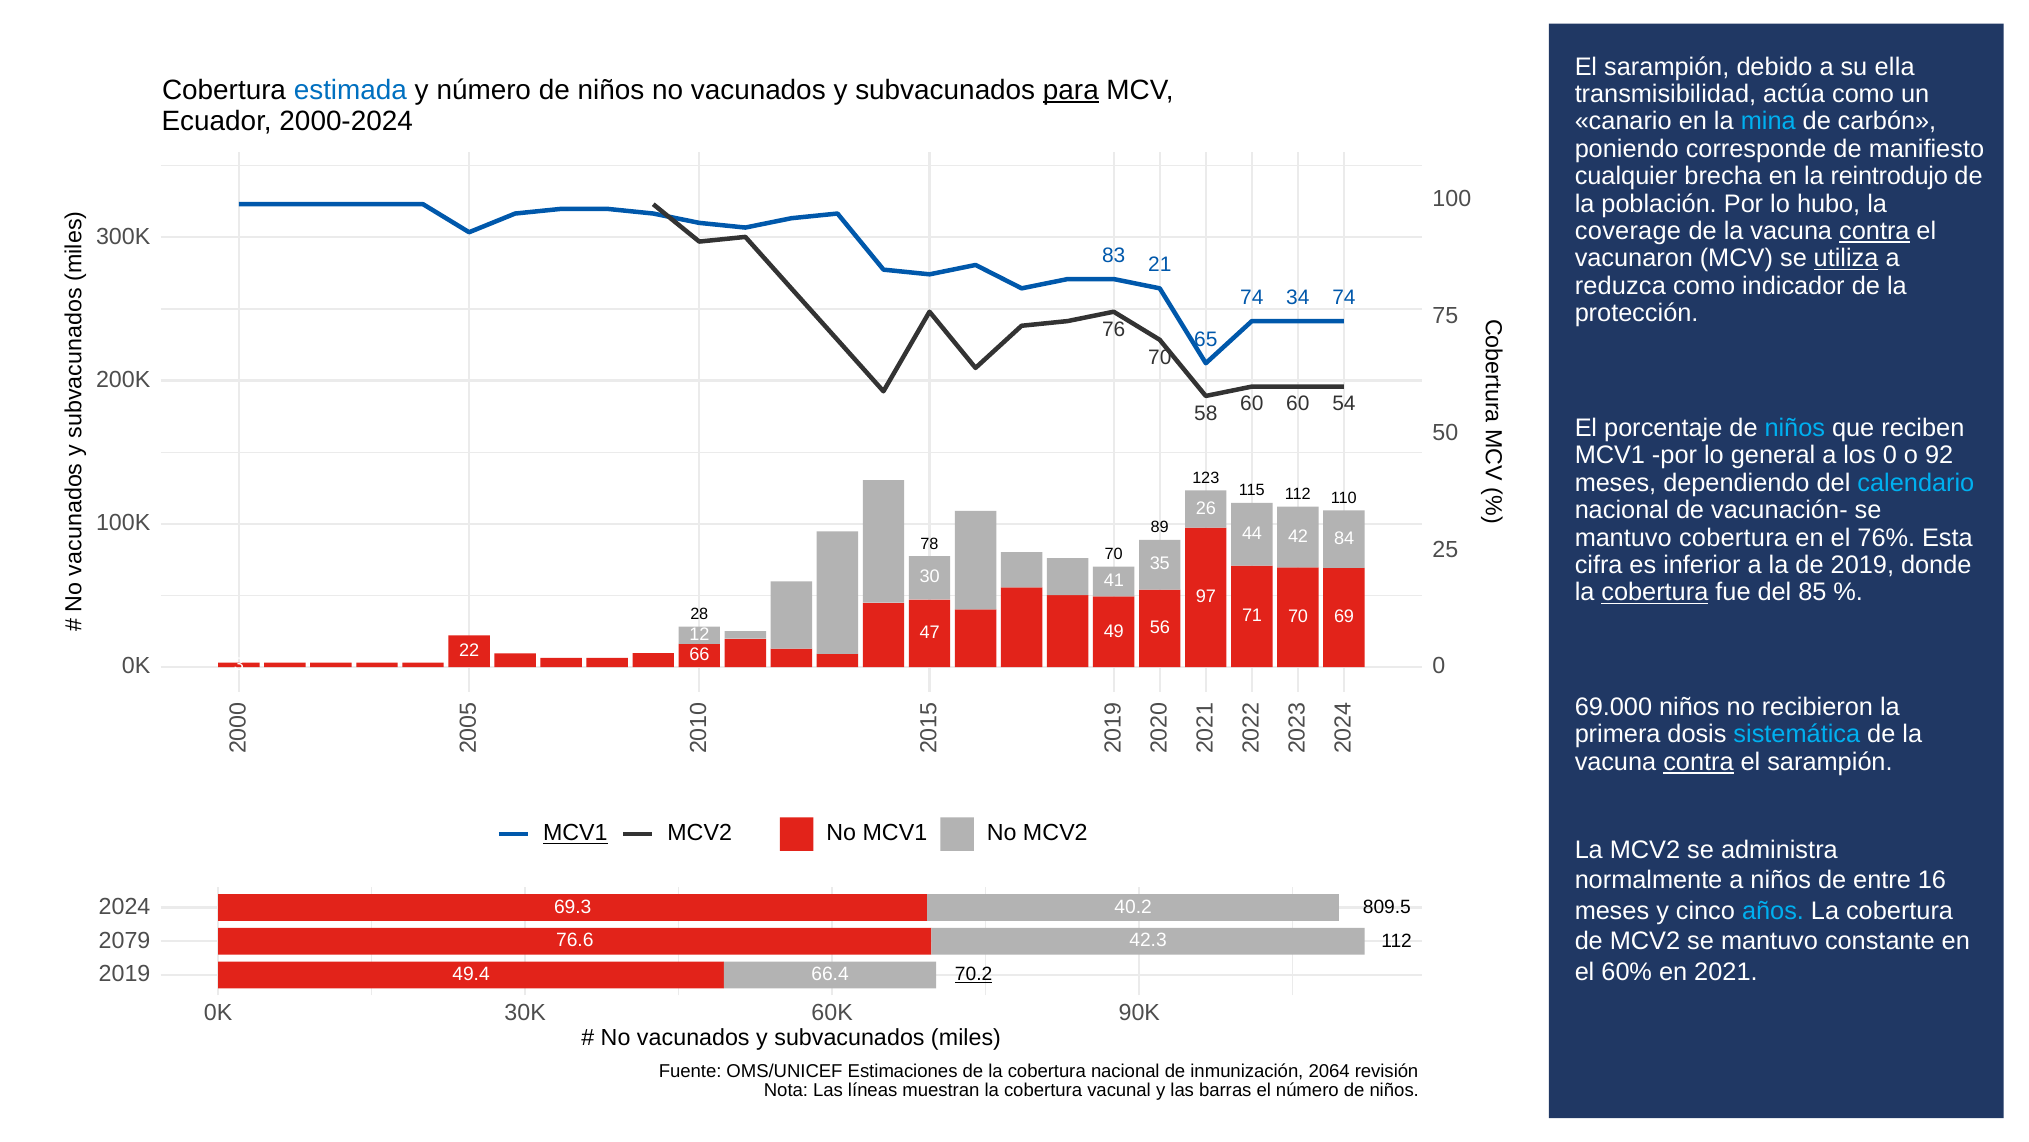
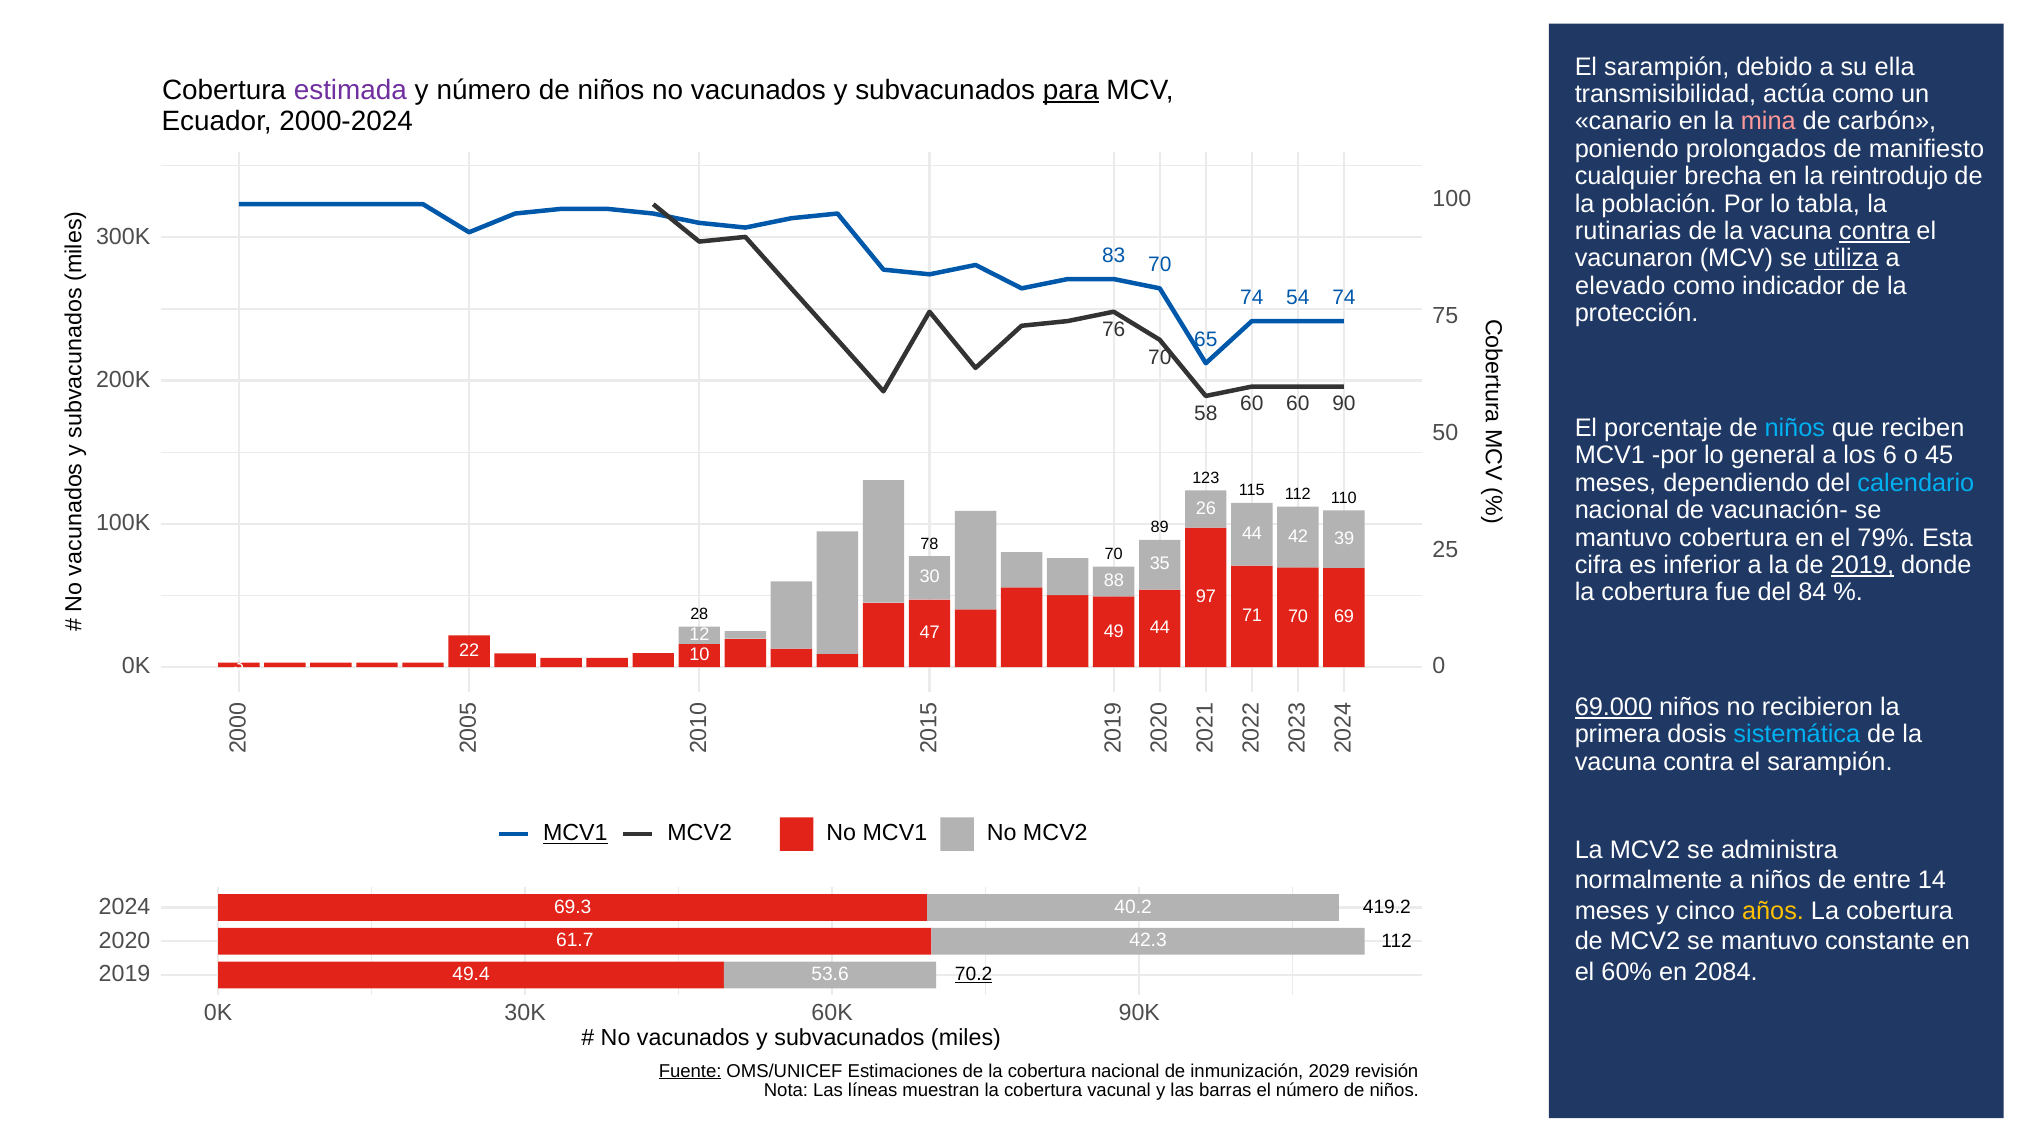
estimada colour: blue -> purple (350, 90)
mina colour: light blue -> pink (1768, 121)
corresponde: corresponde -> prolongados (1756, 149)
hubo: hubo -> tabla (1829, 204)
coverage: coverage -> rutinarias (1628, 231)
83 21: 21 -> 70 (1160, 265)
reduzca: reduzca -> elevado (1620, 286)
34: 34 -> 54 (1298, 298)
54: 54 -> 90 (1344, 404)
los 0: 0 -> 6 (1890, 455)
92: 92 -> 45 (1939, 455)
84: 84 -> 39 (1344, 538)
76%: 76% -> 79% (1886, 537)
2019 underline: none -> present (1862, 565)
41: 41 -> 88 (1114, 580)
cobertura underline: present -> none (1655, 592)
85: 85 -> 84 (1812, 592)
49 56: 56 -> 44 (1160, 627)
66: 66 -> 10 (699, 654)
69.000 underline: none -> present (1613, 707)
contra underline: present -> none (1698, 761)
16: 16 -> 14 (1932, 880)
809.5: 809.5 -> 419.2 (1387, 906)
años colour: light blue -> yellow (1773, 910)
2079: 2079 -> 2020 (125, 940)
76.6: 76.6 -> 61.7 (575, 940)
2021: 2021 -> 2084 (1726, 971)
66.4: 66.4 -> 53.6 (830, 974)
Fuente underline: none -> present (690, 1070)
2064: 2064 -> 2029 (1329, 1070)
